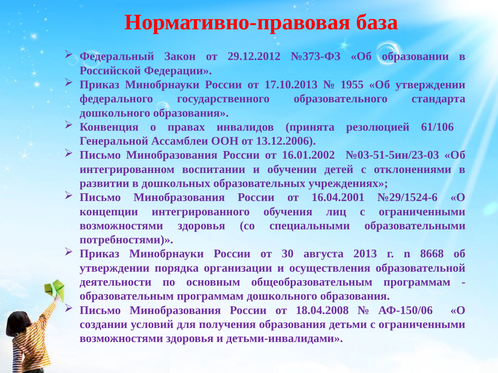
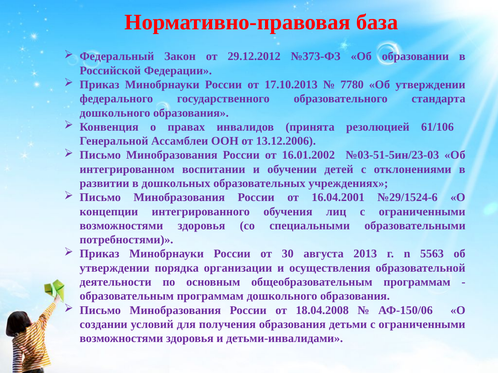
1955: 1955 -> 7780 (352, 85)
8668: 8668 -> 5563 (432, 254)
